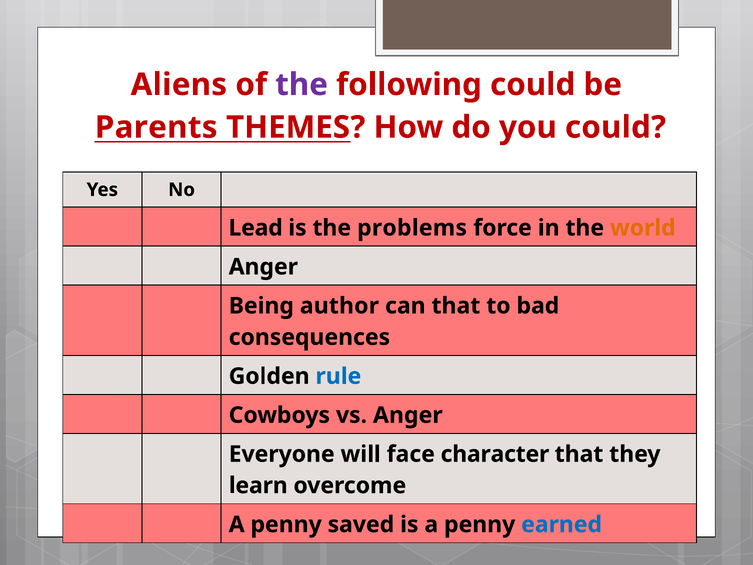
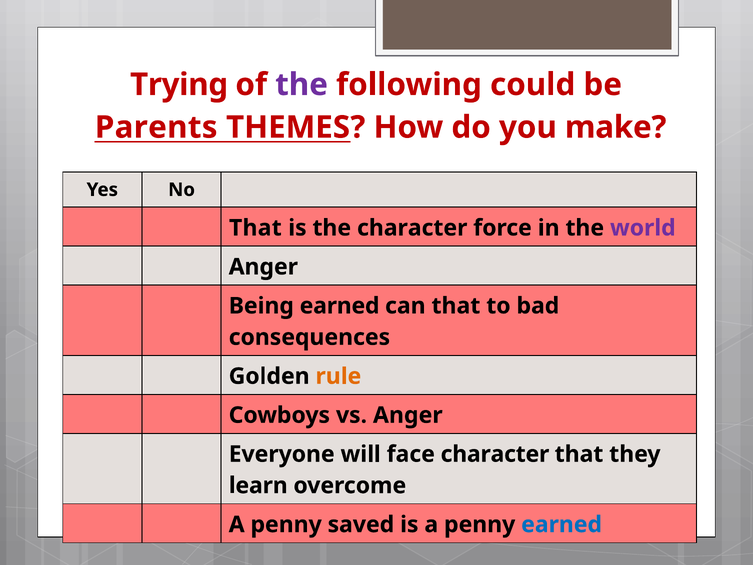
Aliens: Aliens -> Trying (179, 85)
you could: could -> make (616, 127)
Lead: Lead -> That (255, 228)
the problems: problems -> character (412, 228)
world colour: orange -> purple (643, 228)
Being author: author -> earned (340, 306)
rule colour: blue -> orange (338, 376)
